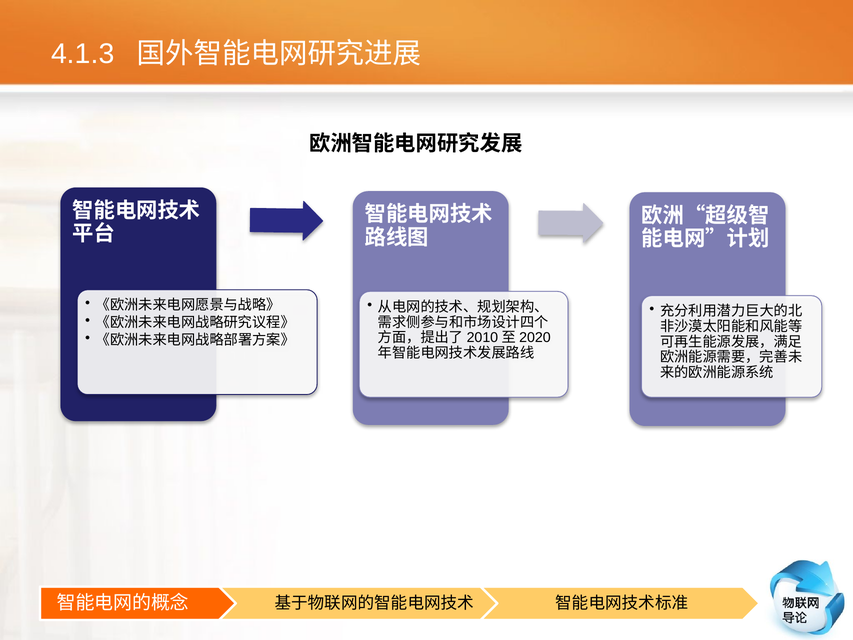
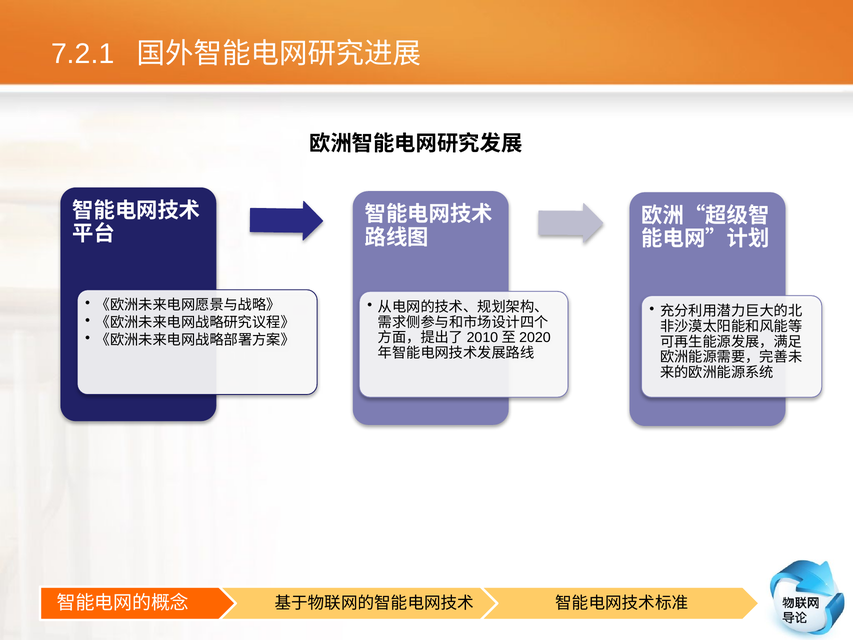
4.1.3: 4.1.3 -> 7.2.1 (83, 54)
